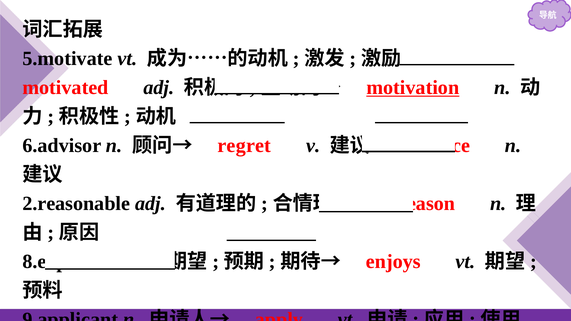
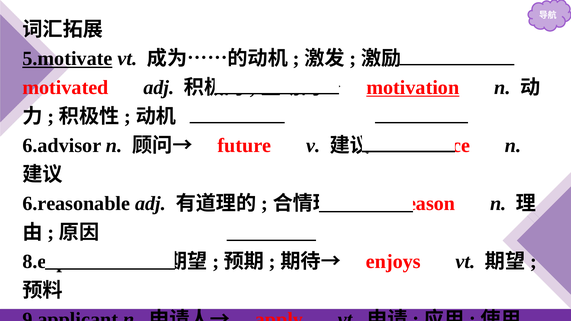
5.motivate underline: none -> present (67, 59)
regret: regret -> future (244, 146)
2.reasonable: 2.reasonable -> 6.reasonable (76, 204)
